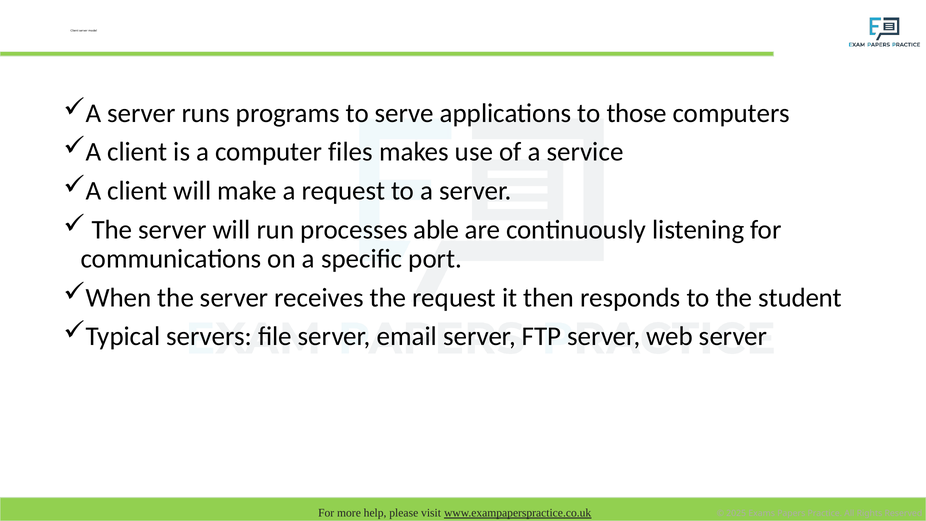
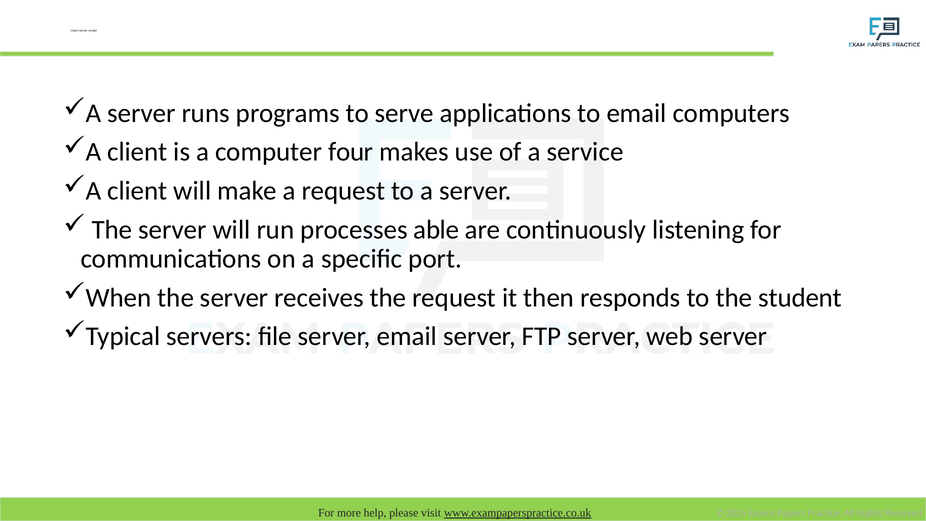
to those: those -> email (637, 113)
files: files -> four (351, 152)
